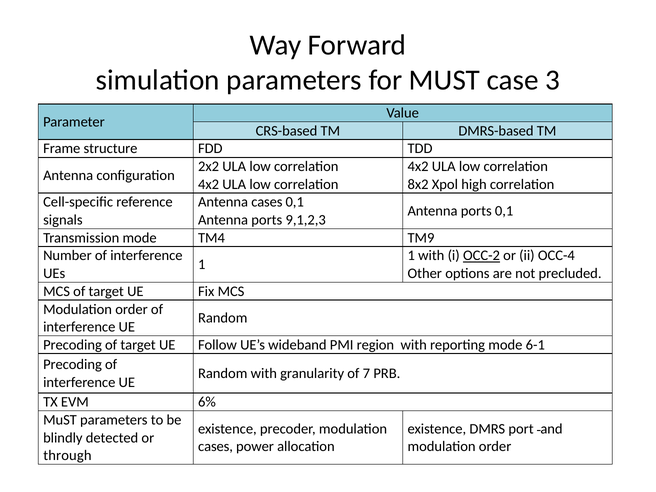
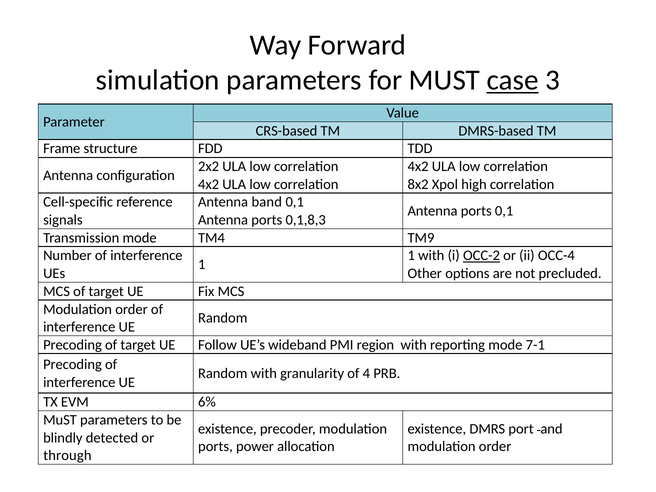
case underline: none -> present (513, 80)
Antenna cases: cases -> band (267, 202)
9,1,2,3: 9,1,2,3 -> 0,1,8,3 (306, 220)
6-1: 6-1 -> 7-1 (535, 345)
7: 7 -> 4 (366, 373)
cases: cases -> ports (215, 447)
